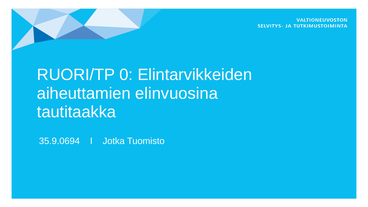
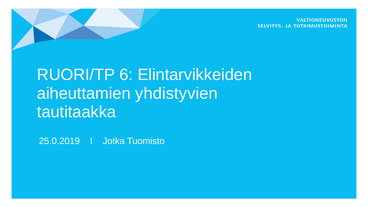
0: 0 -> 6 (126, 75)
elinvuosina: elinvuosina -> yhdistyvien (176, 93)
35.9.0694: 35.9.0694 -> 25.0.2019 (59, 141)
